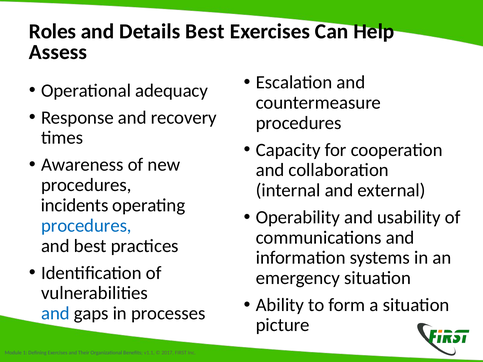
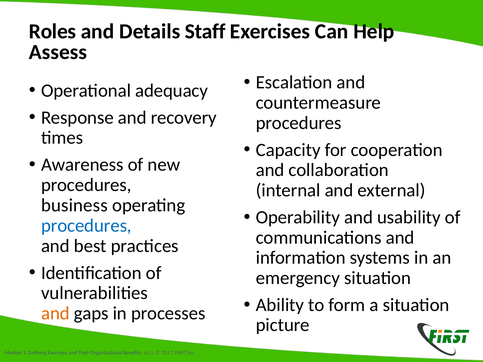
Details Best: Best -> Staff (205, 31)
incidents: incidents -> business (74, 205)
and colour: blue -> orange (55, 314)
